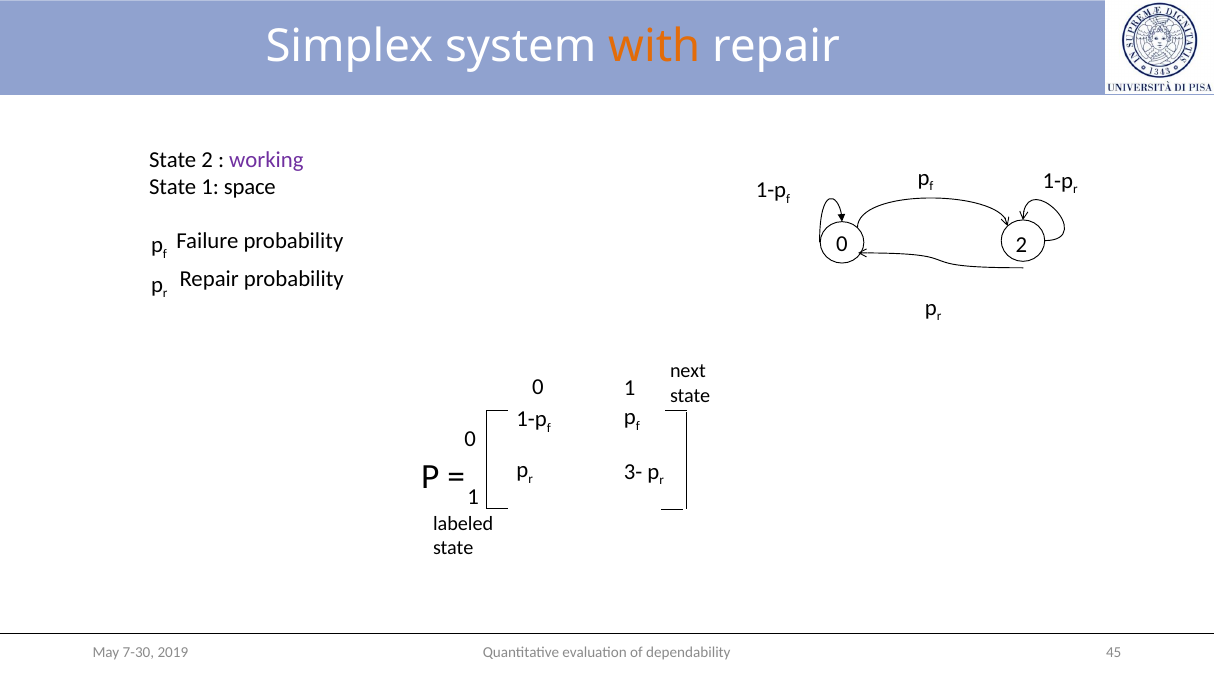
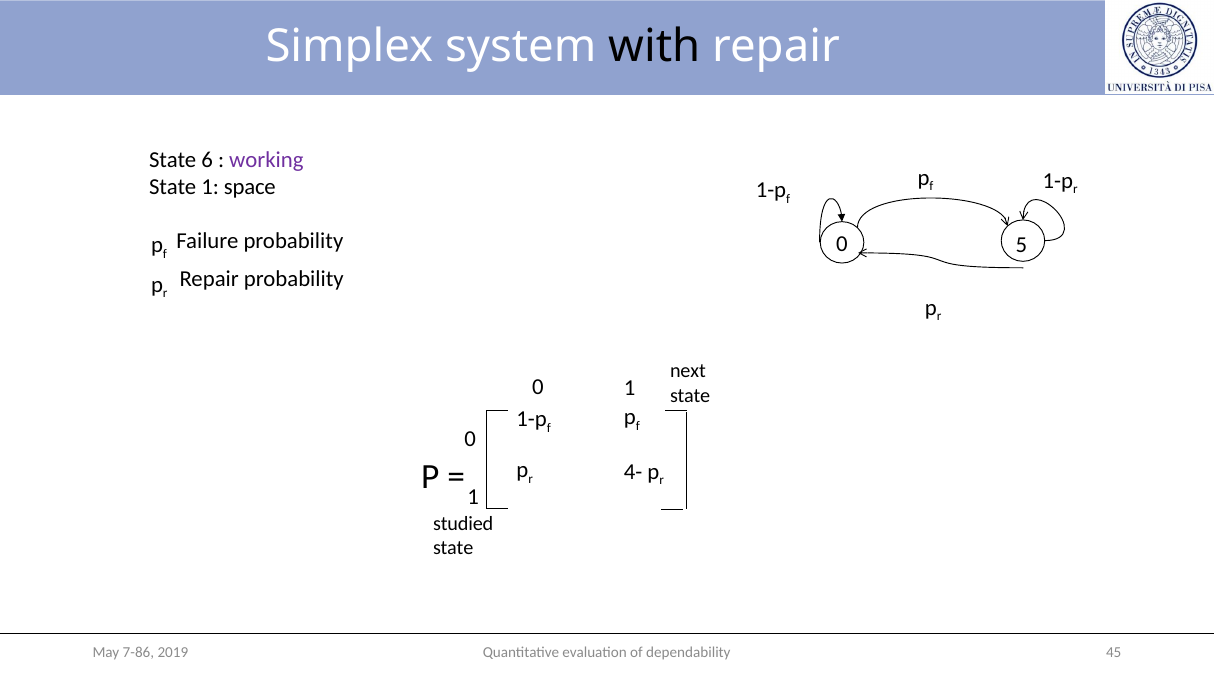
with colour: orange -> black (654, 46)
State 2: 2 -> 6 (207, 160)
0 2: 2 -> 5 (1021, 245)
3-: 3- -> 4- (633, 472)
labeled: labeled -> studied (463, 524)
7-30: 7-30 -> 7-86 (138, 652)
